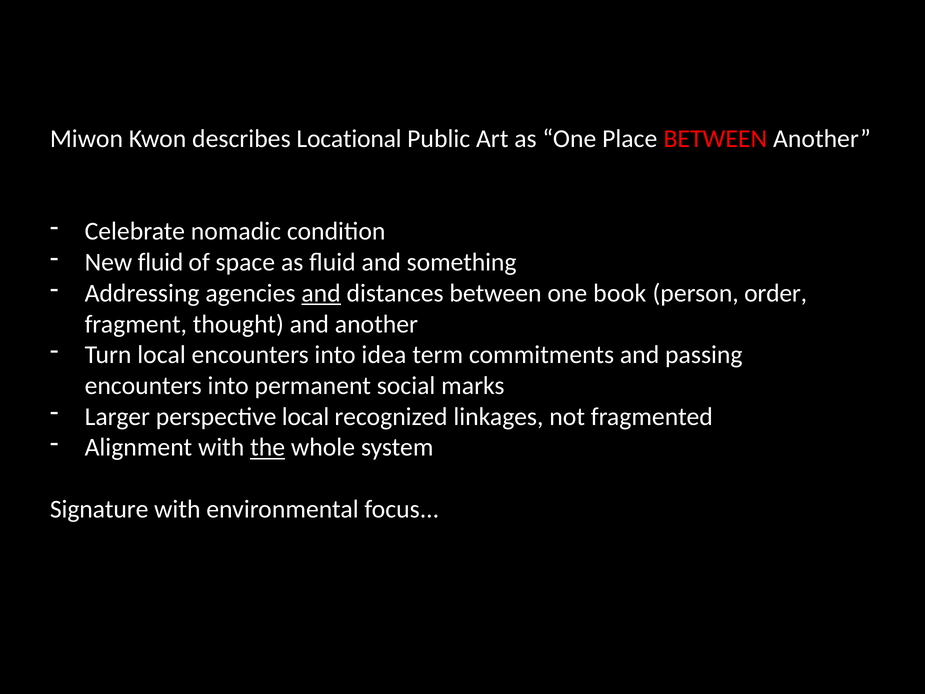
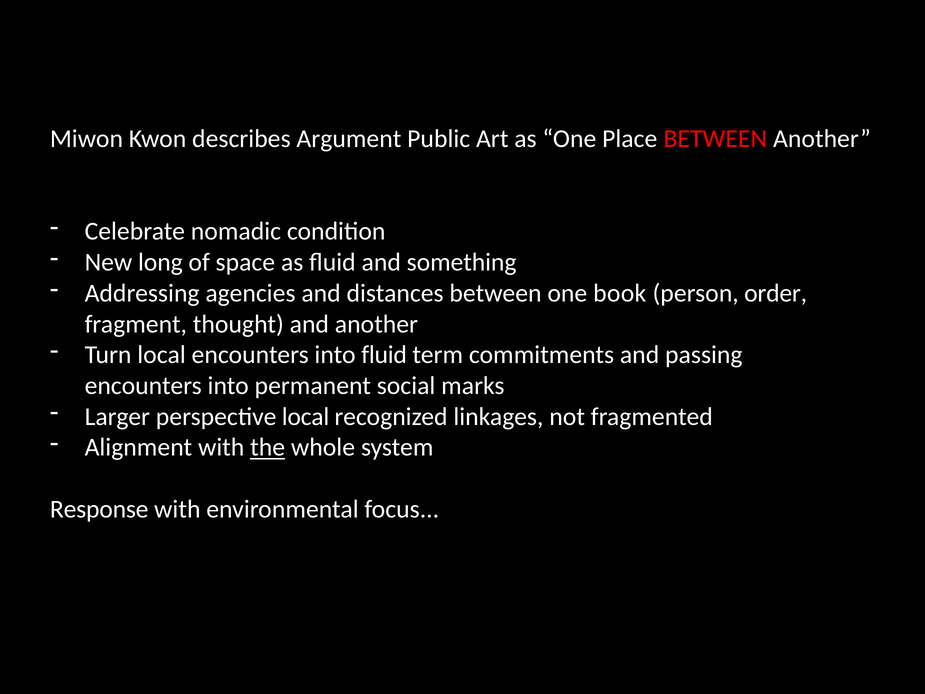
Locational: Locational -> Argument (349, 139)
New fluid: fluid -> long (160, 262)
and underline: present -> none (321, 293)
into idea: idea -> fluid (384, 355)
Signature: Signature -> Response (99, 509)
